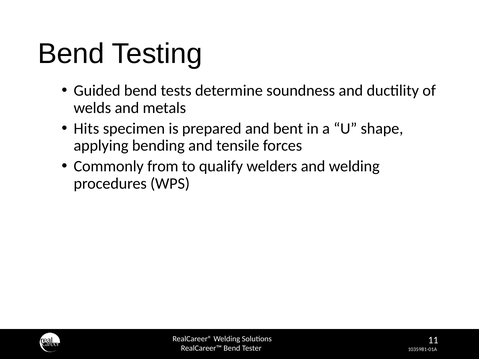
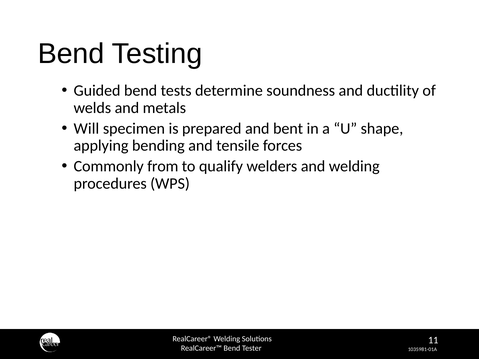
Hits: Hits -> Will (86, 129)
